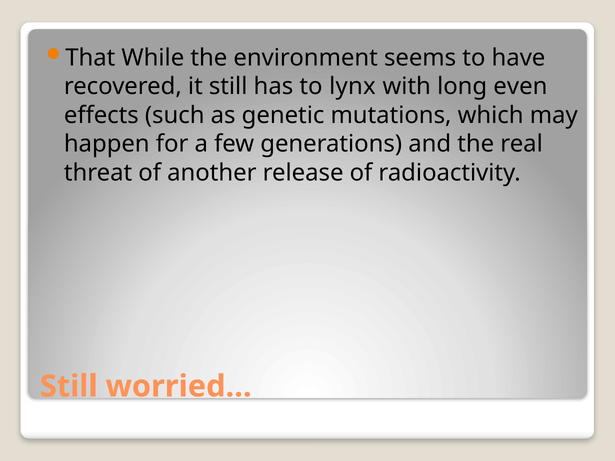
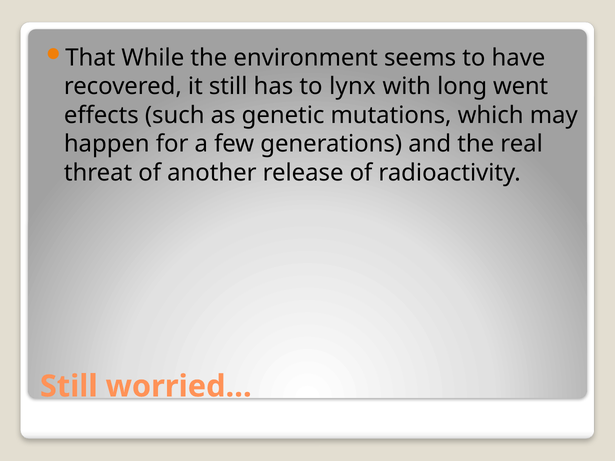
even: even -> went (521, 87)
